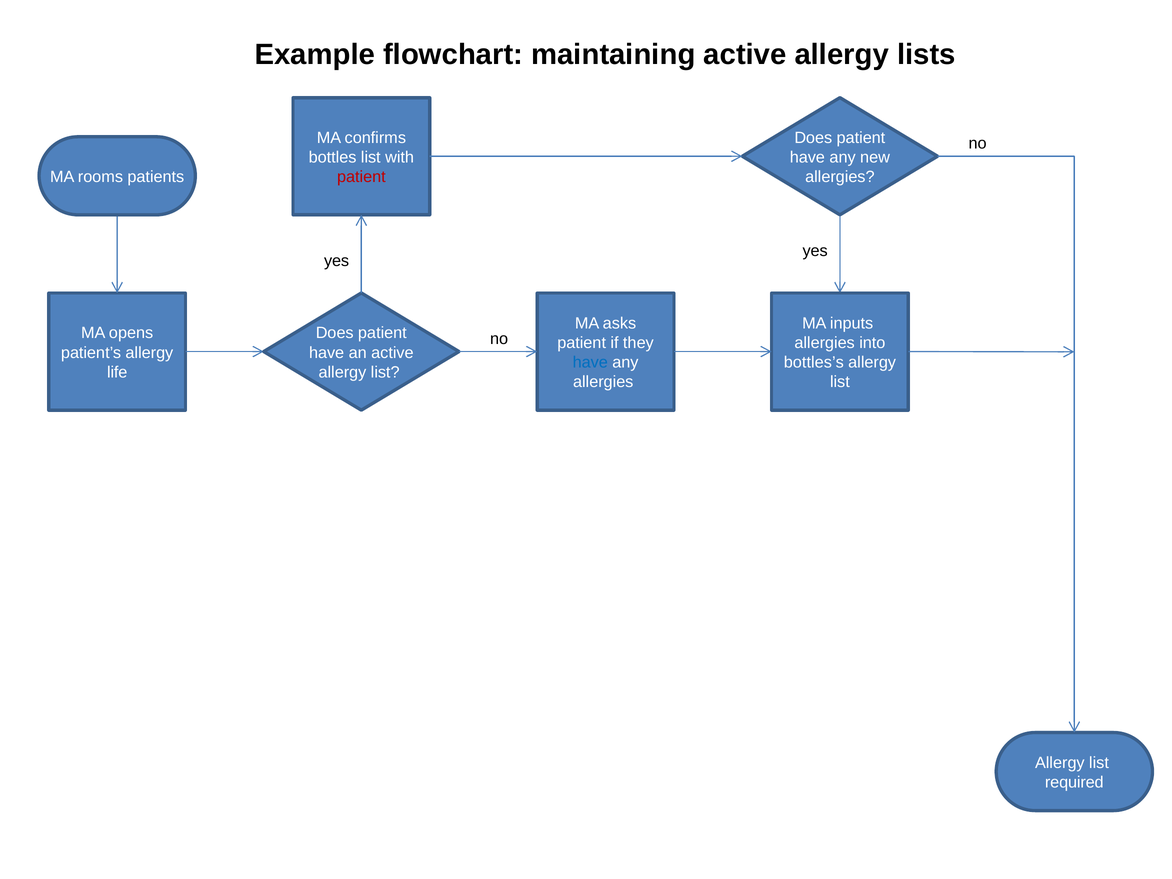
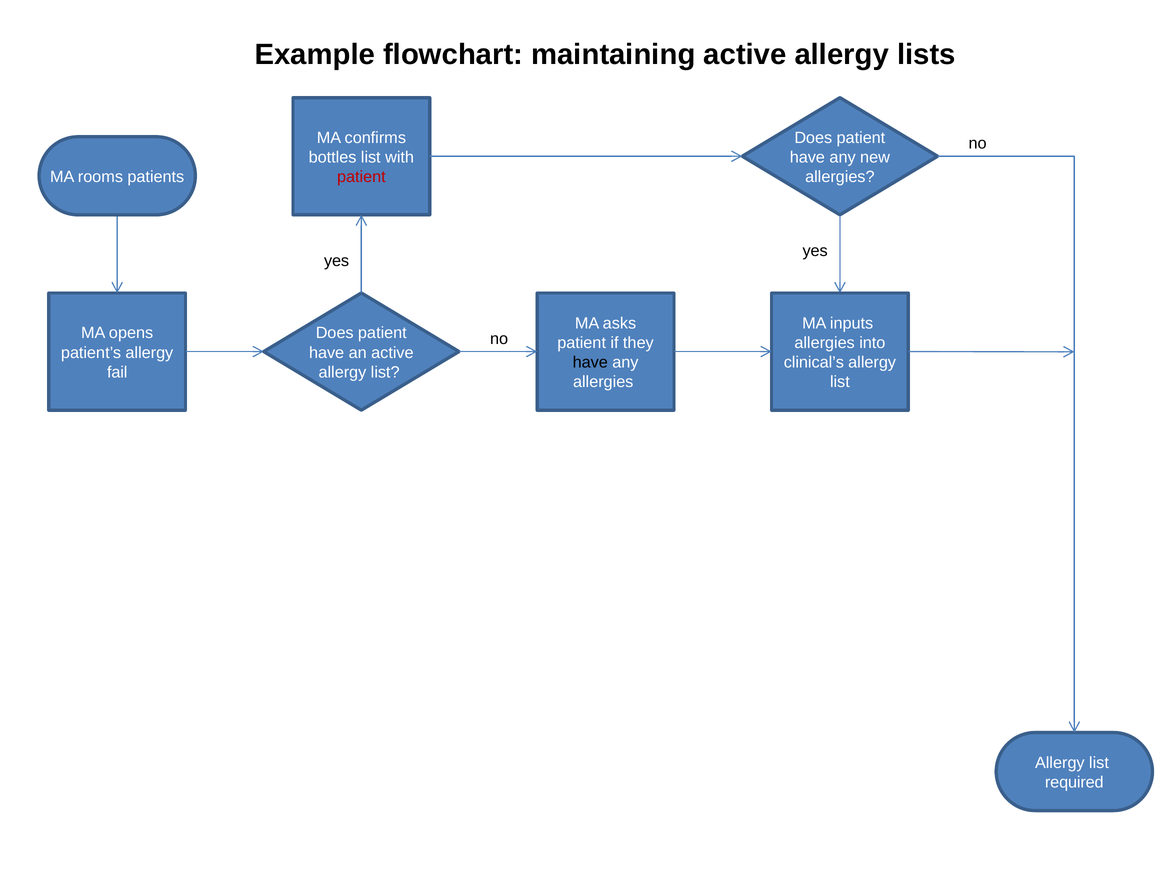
have colour: blue -> black (590, 362)
bottles’s: bottles’s -> clinical’s (814, 362)
life: life -> fail (117, 372)
